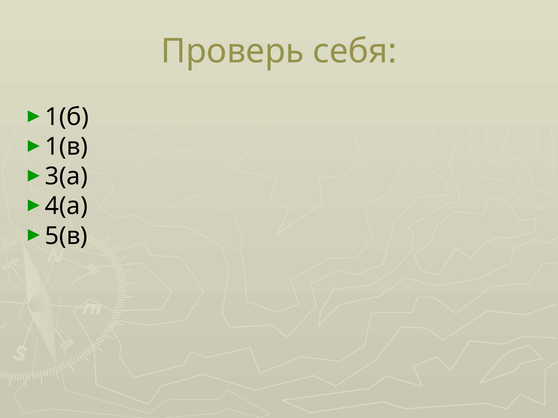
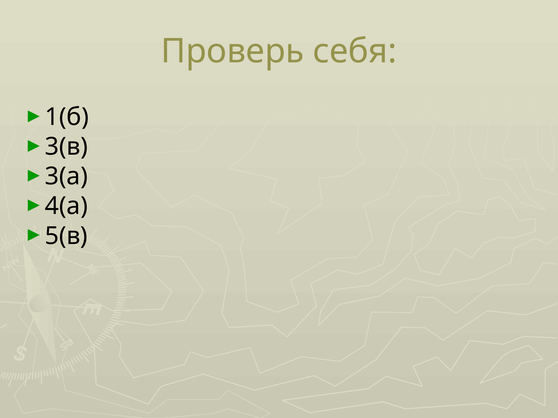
1(в: 1(в -> 3(в (66, 147)
